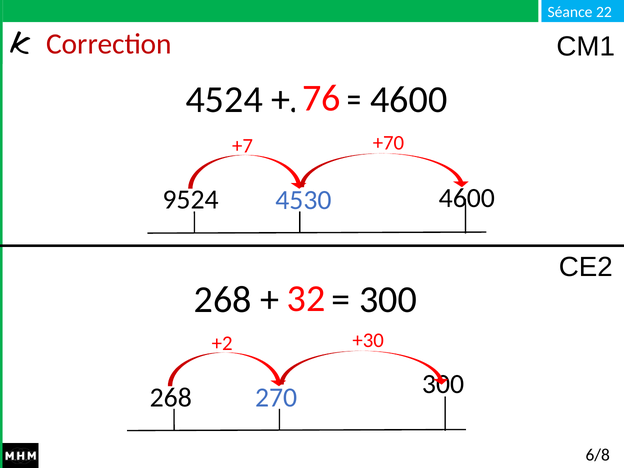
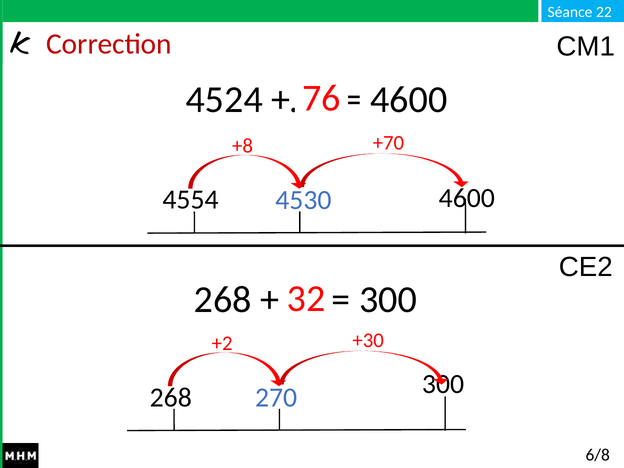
+7: +7 -> +8 (242, 146)
9524: 9524 -> 4554 (191, 200)
